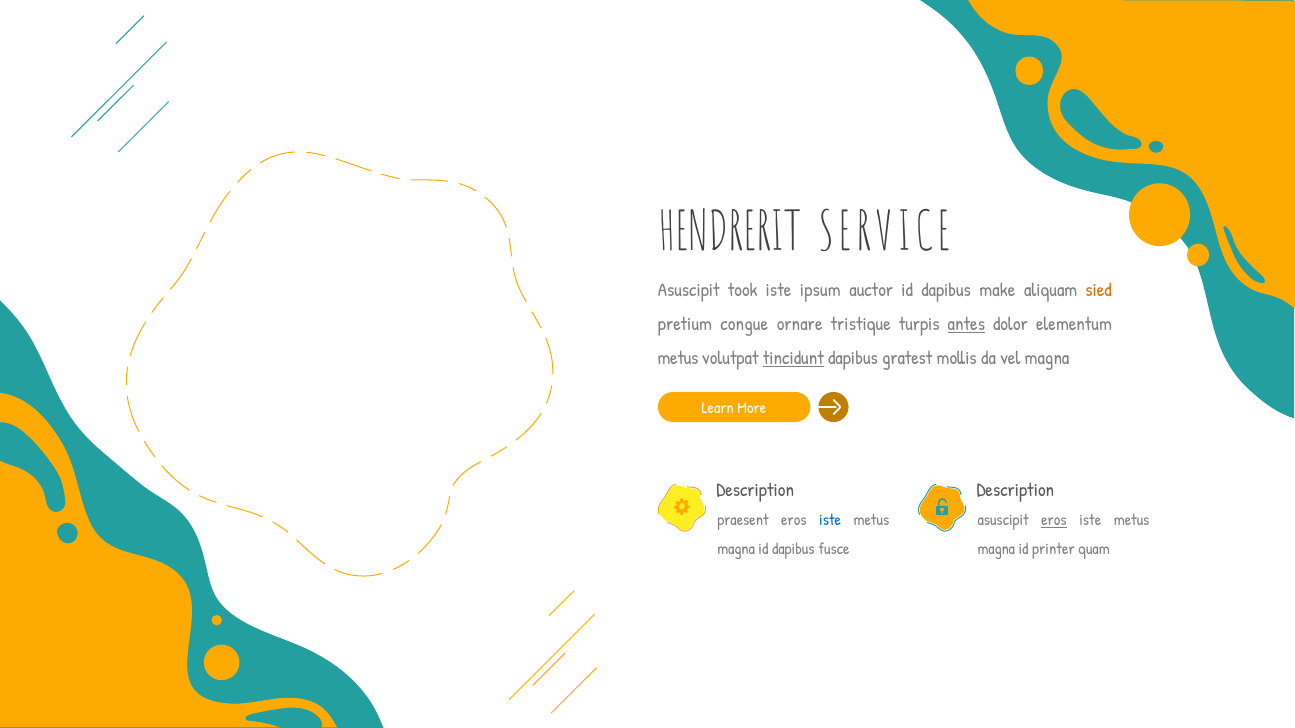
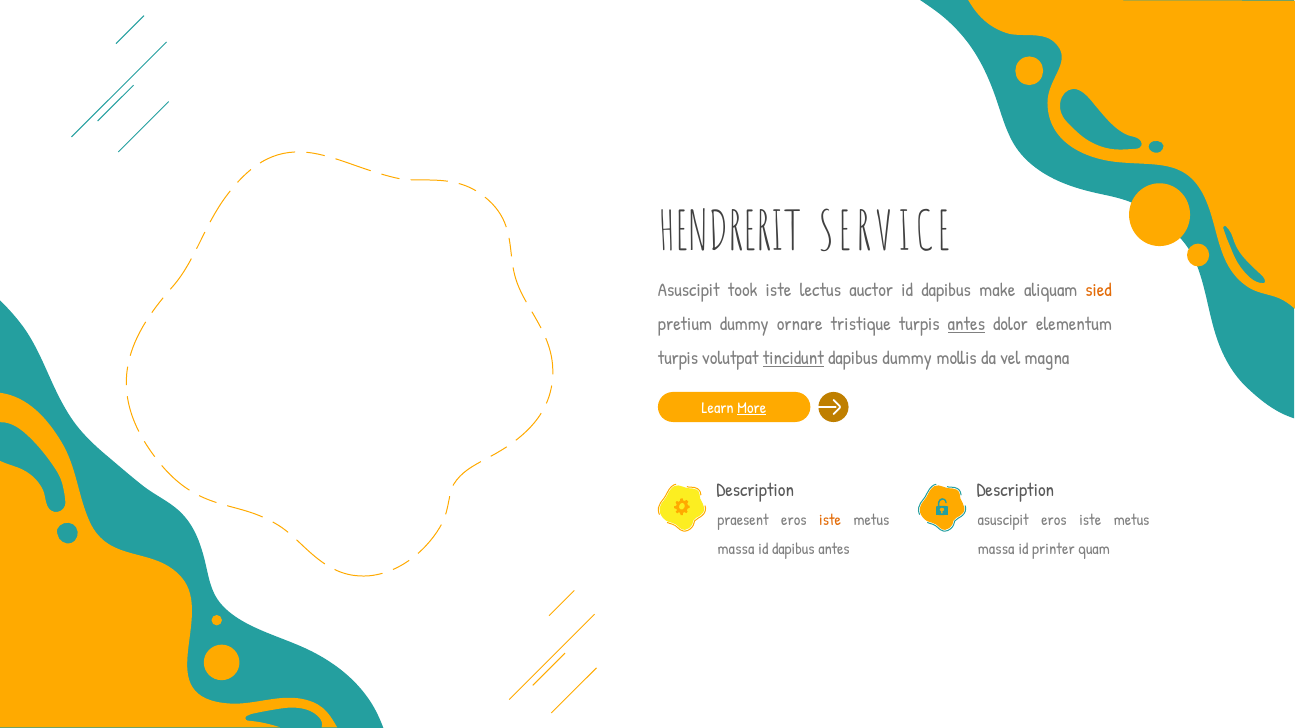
ipsum: ipsum -> lectus (820, 290)
pretium congue: congue -> dummy (744, 324)
metus: metus -> turpis (678, 358)
dapibus gratest: gratest -> dummy (907, 358)
More underline: none -> present (752, 408)
iste colour: blue -> orange (830, 521)
eros underline: present -> none (1054, 521)
magna: magna -> massa (736, 550)
dapibus fusce: fusce -> antes (834, 550)
magna: magna -> massa (996, 550)
